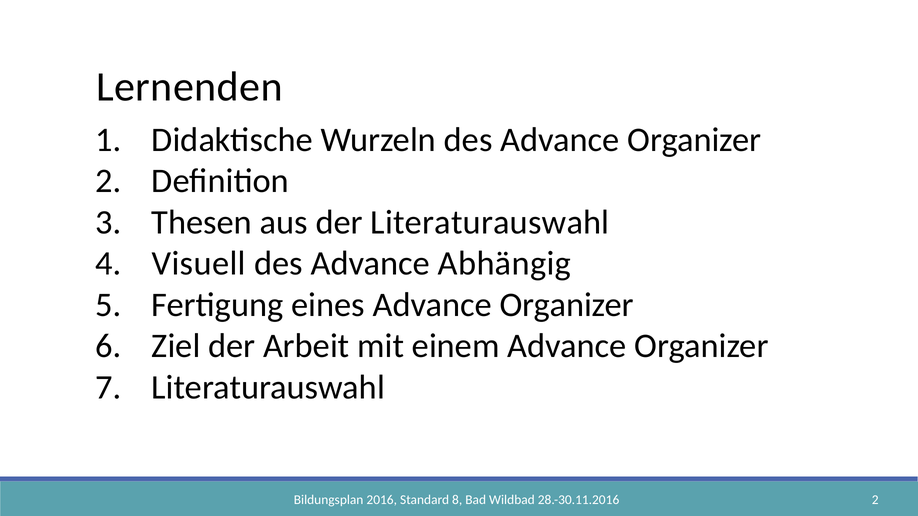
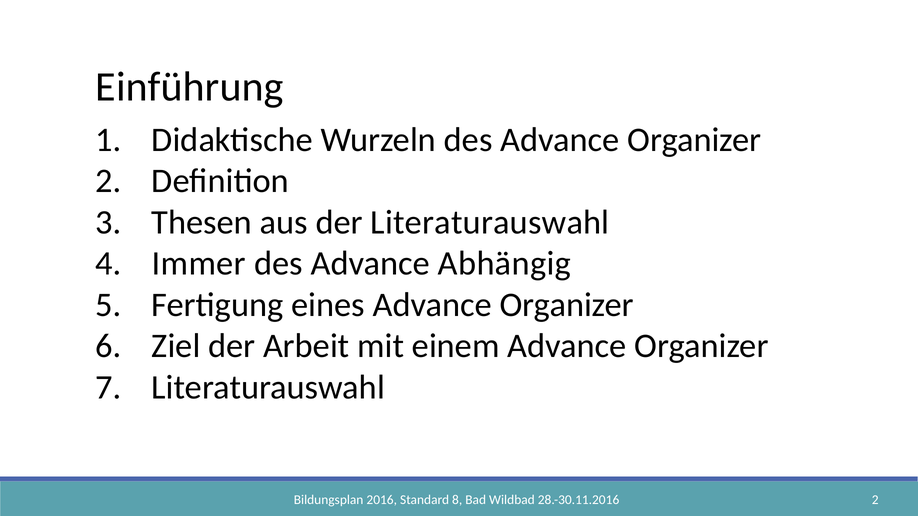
Lernenden: Lernenden -> Einführung (190, 87)
Visuell: Visuell -> Immer (199, 264)
